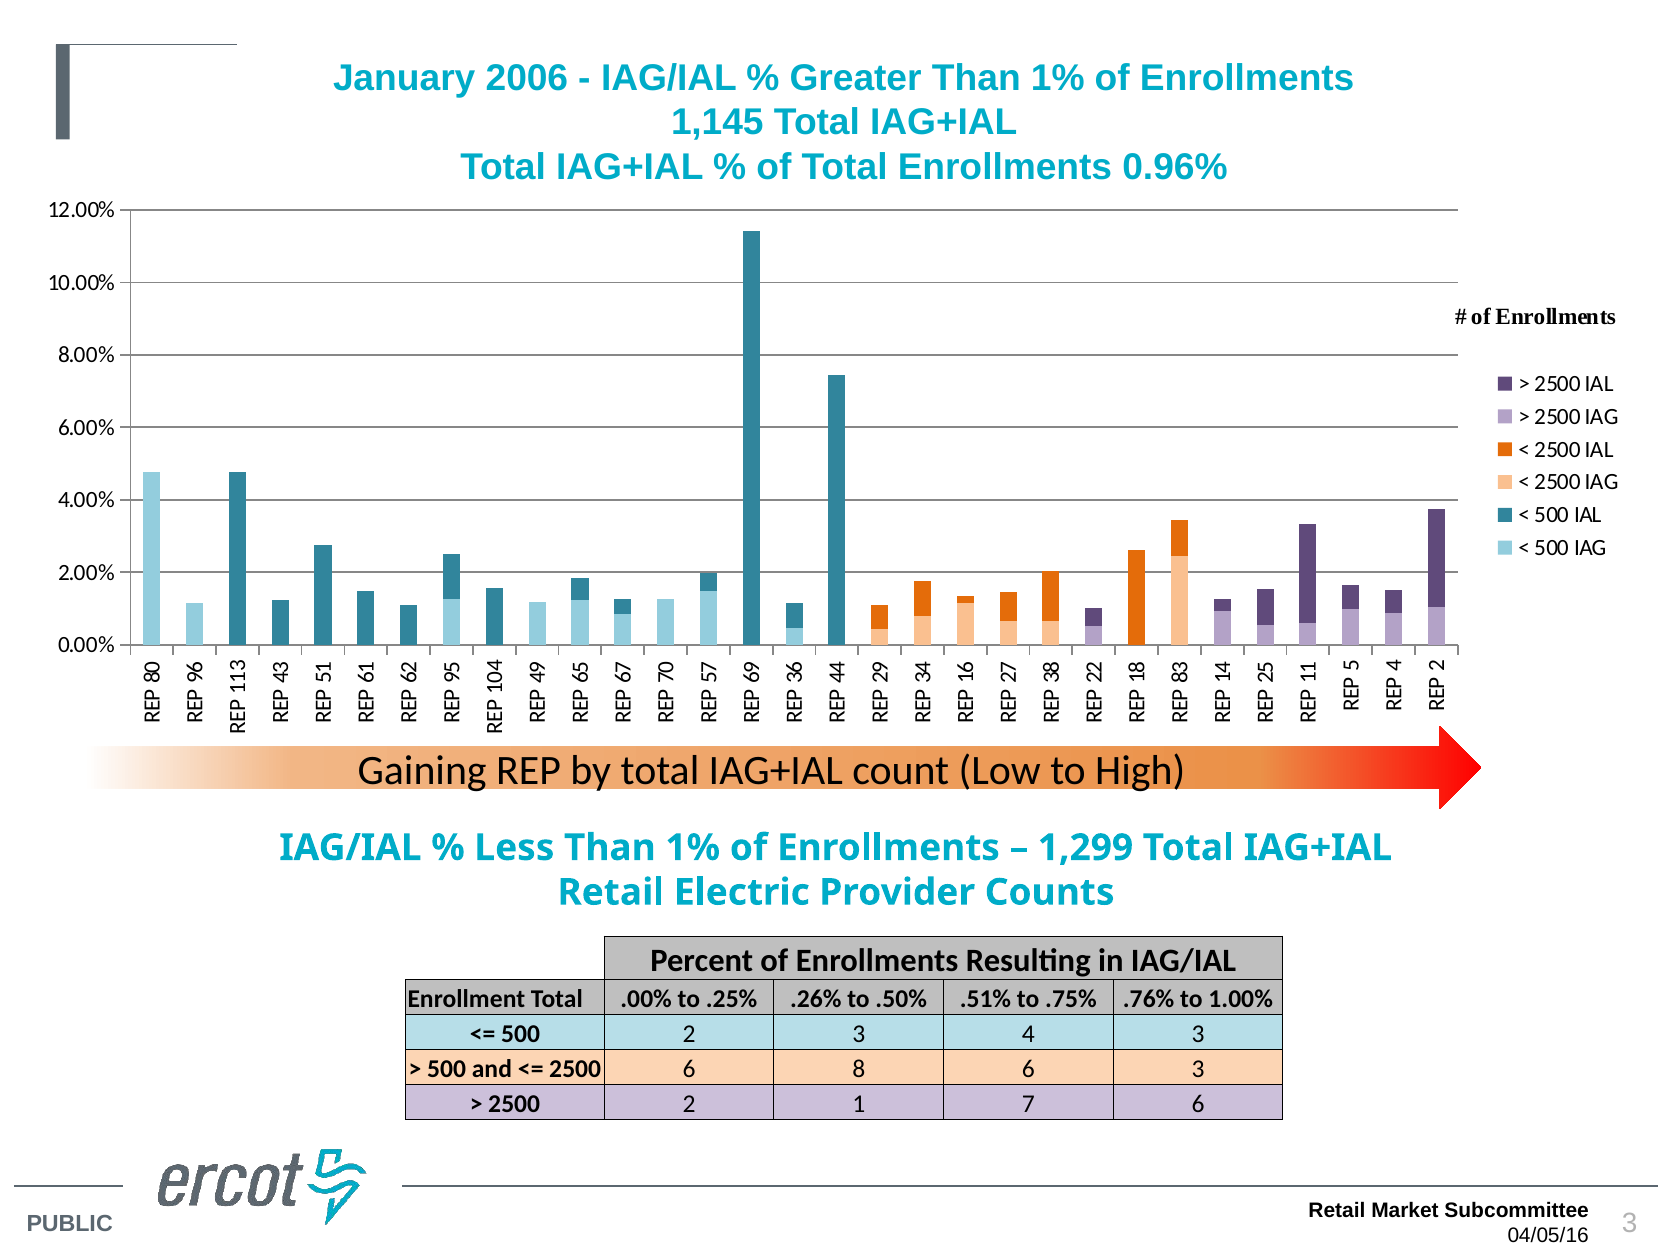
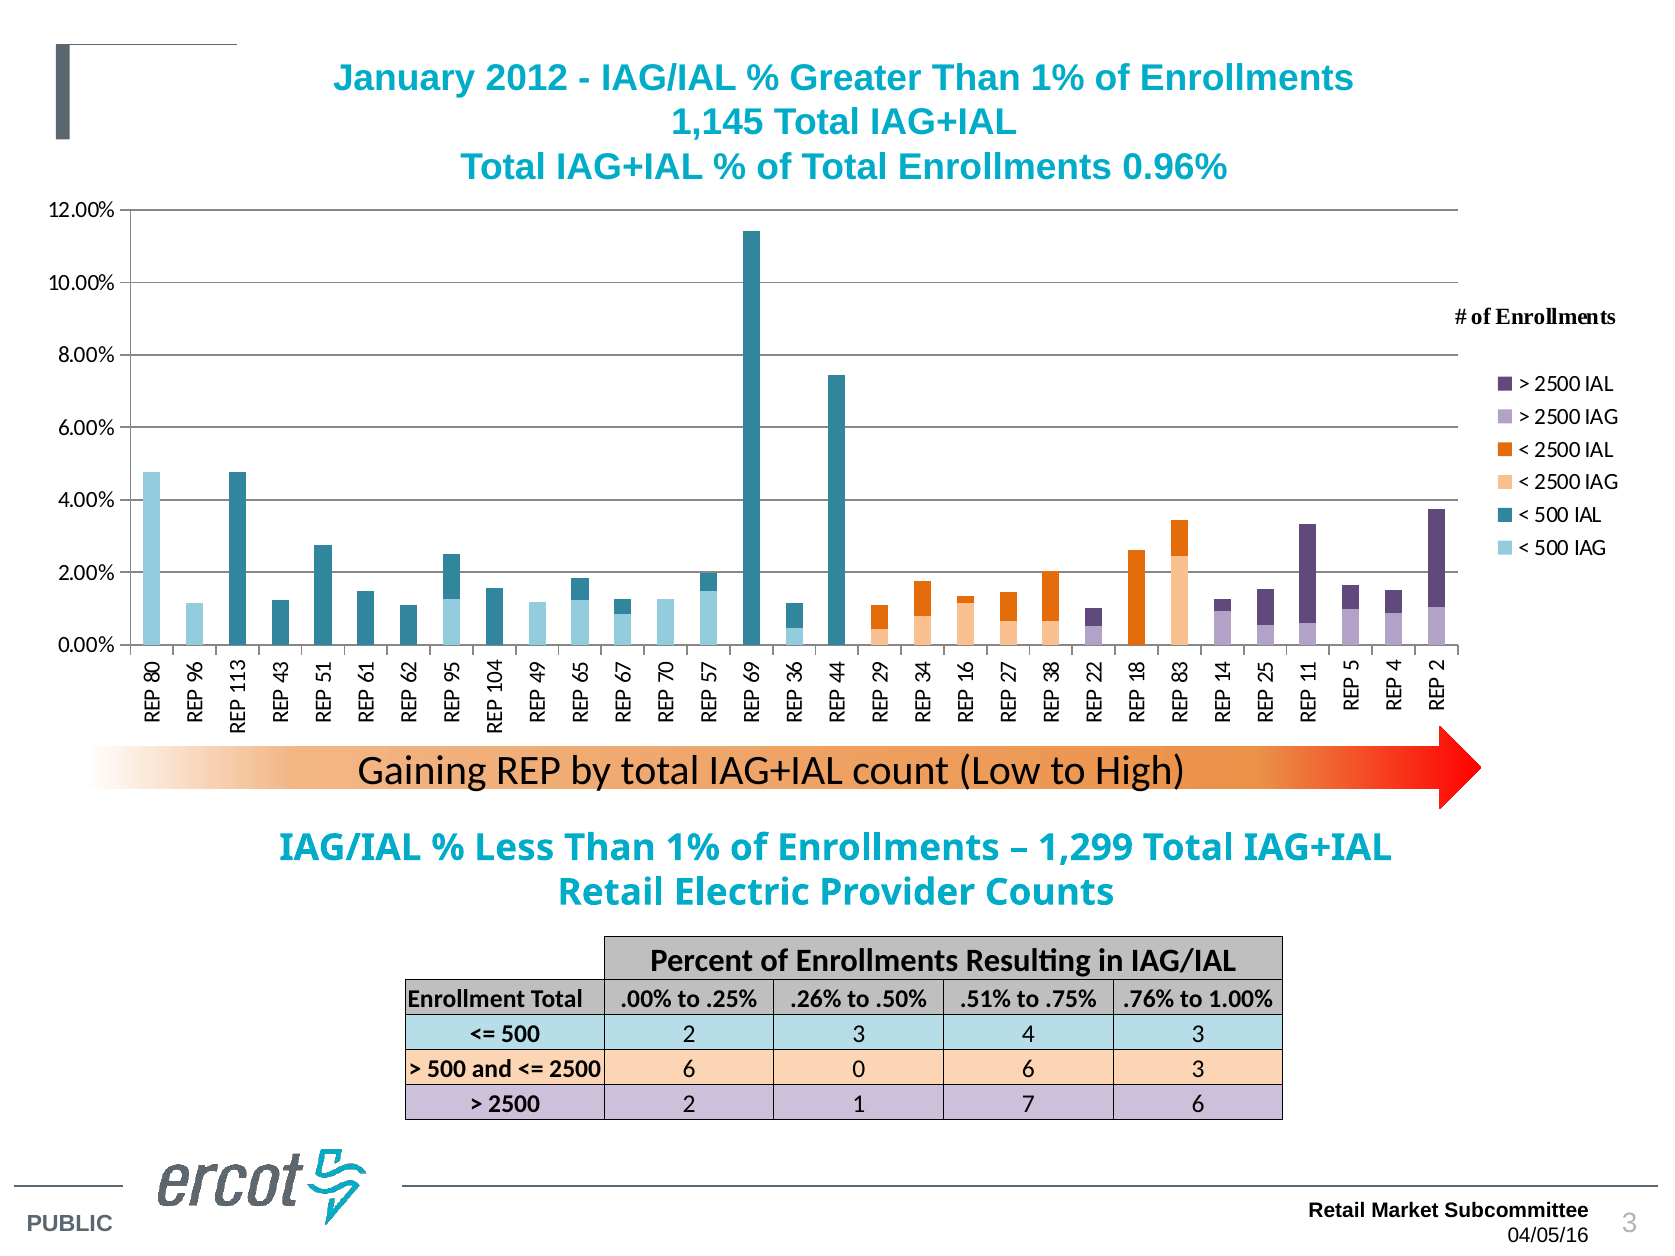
2006: 2006 -> 2012 (527, 78)
6 8: 8 -> 0 (859, 1069)
